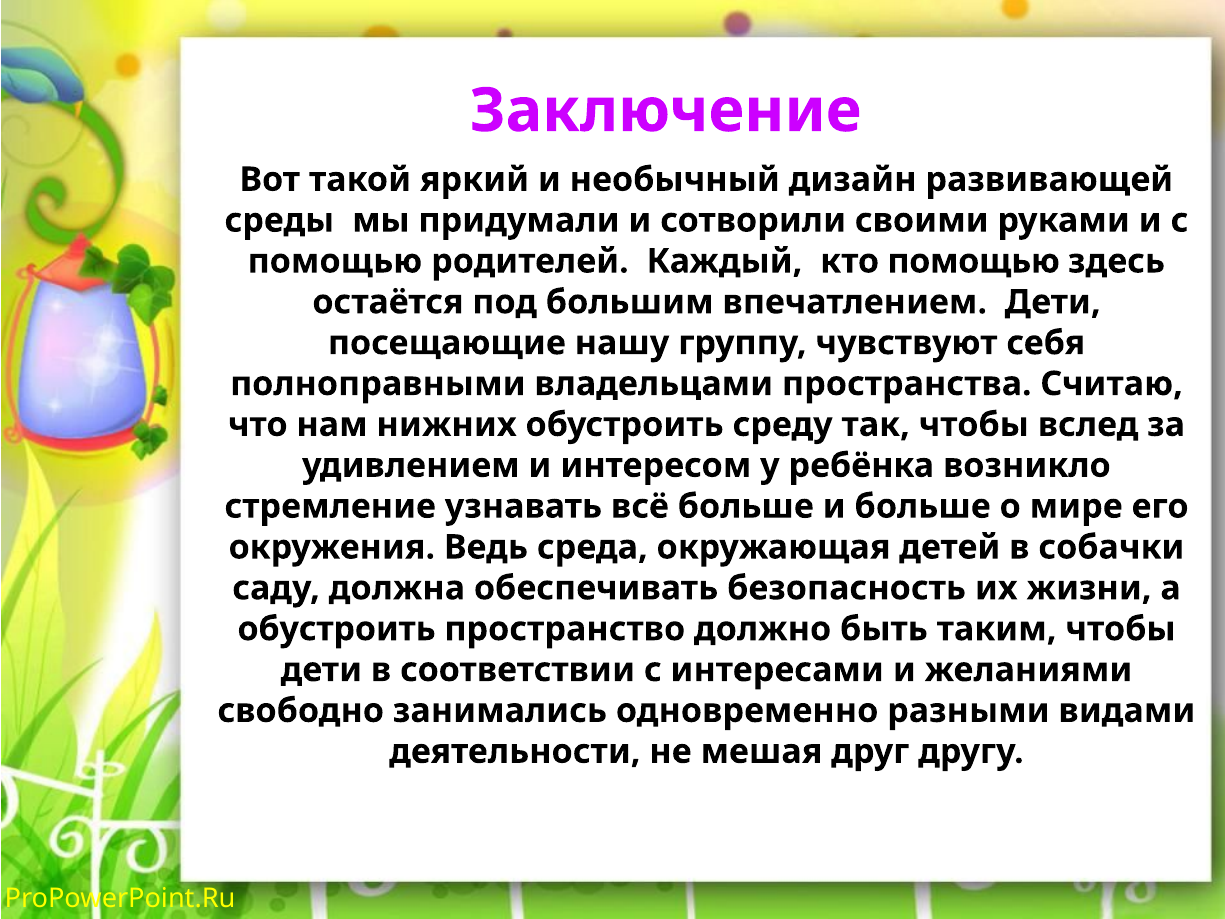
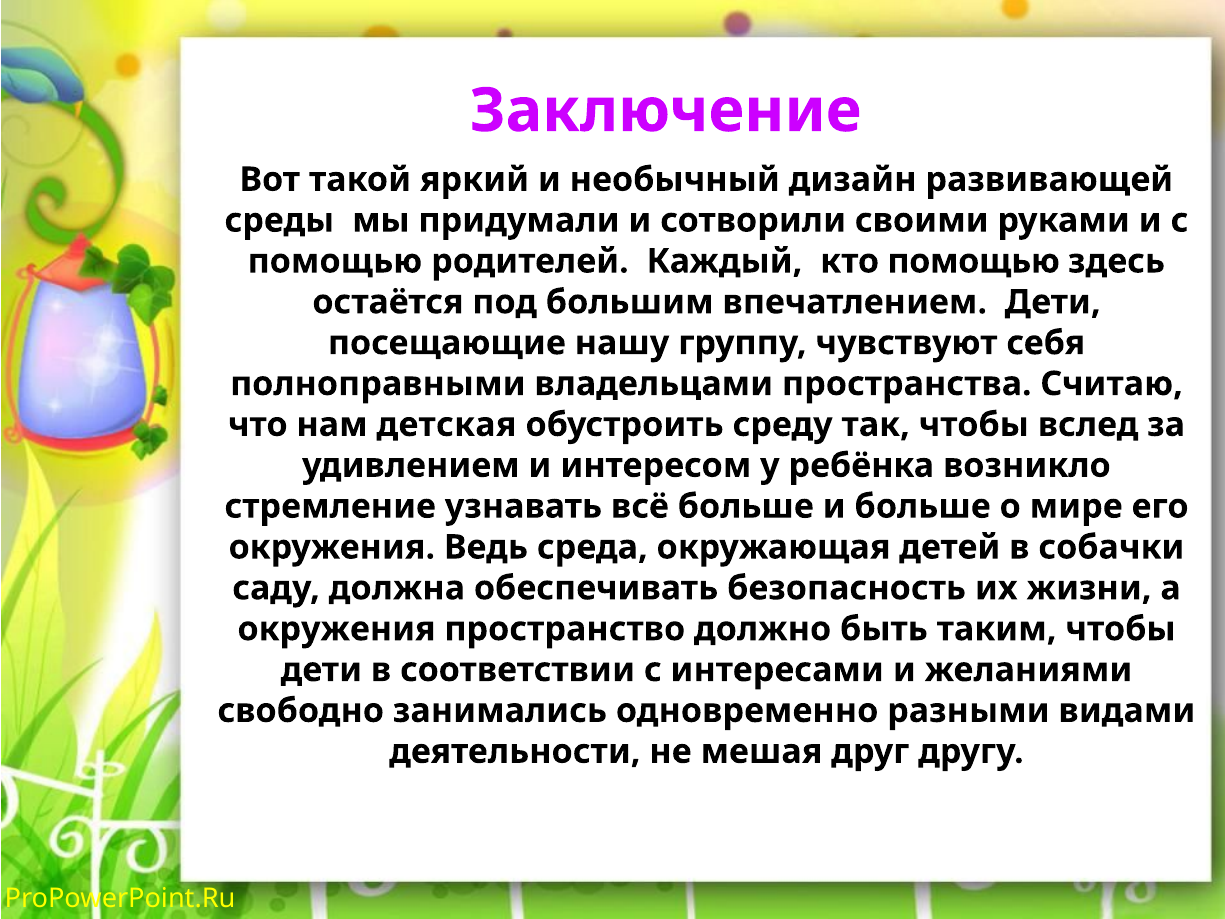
нижних: нижних -> детская (446, 425)
обустроить: обустроить -> окружения (337, 629)
